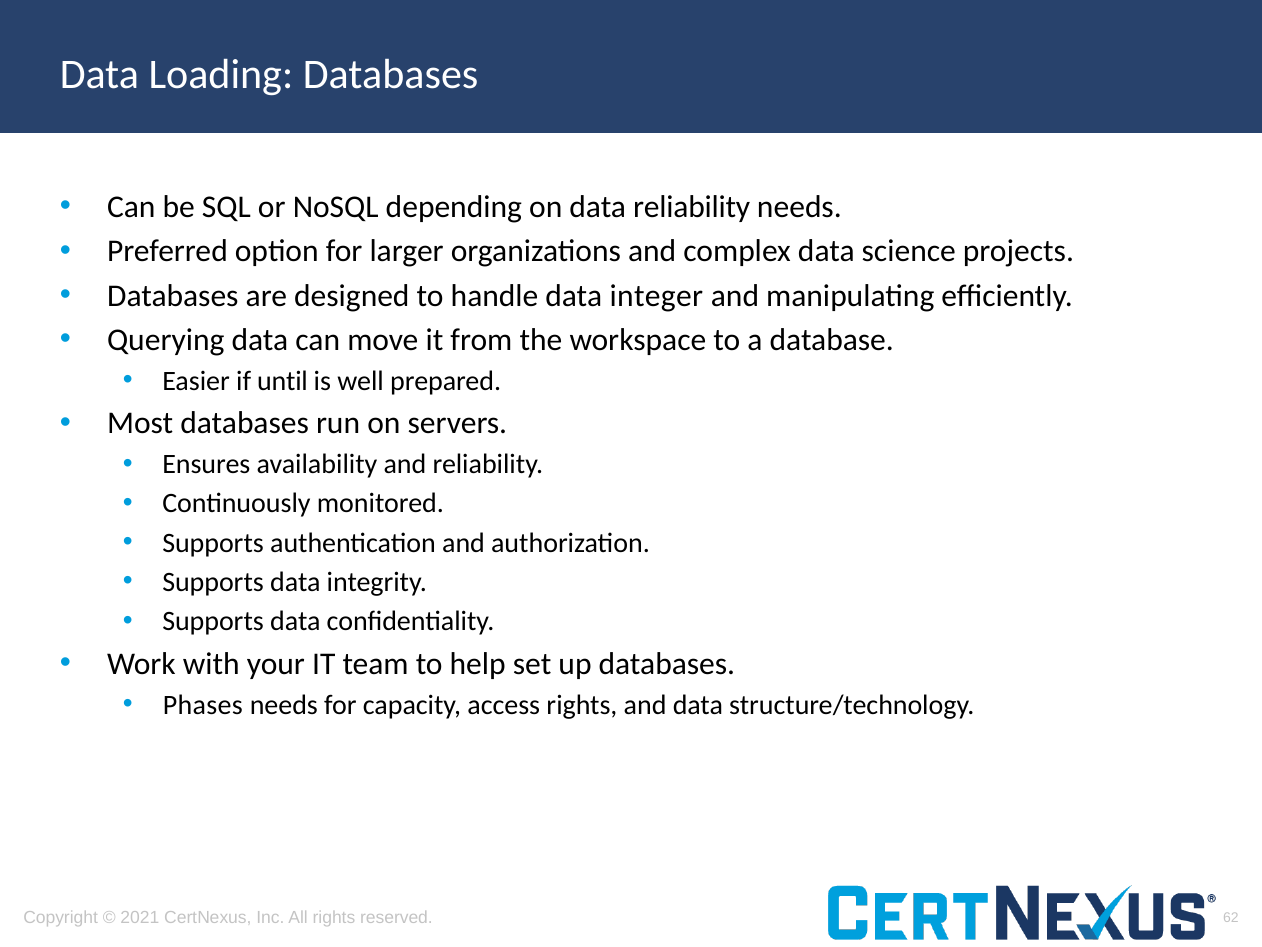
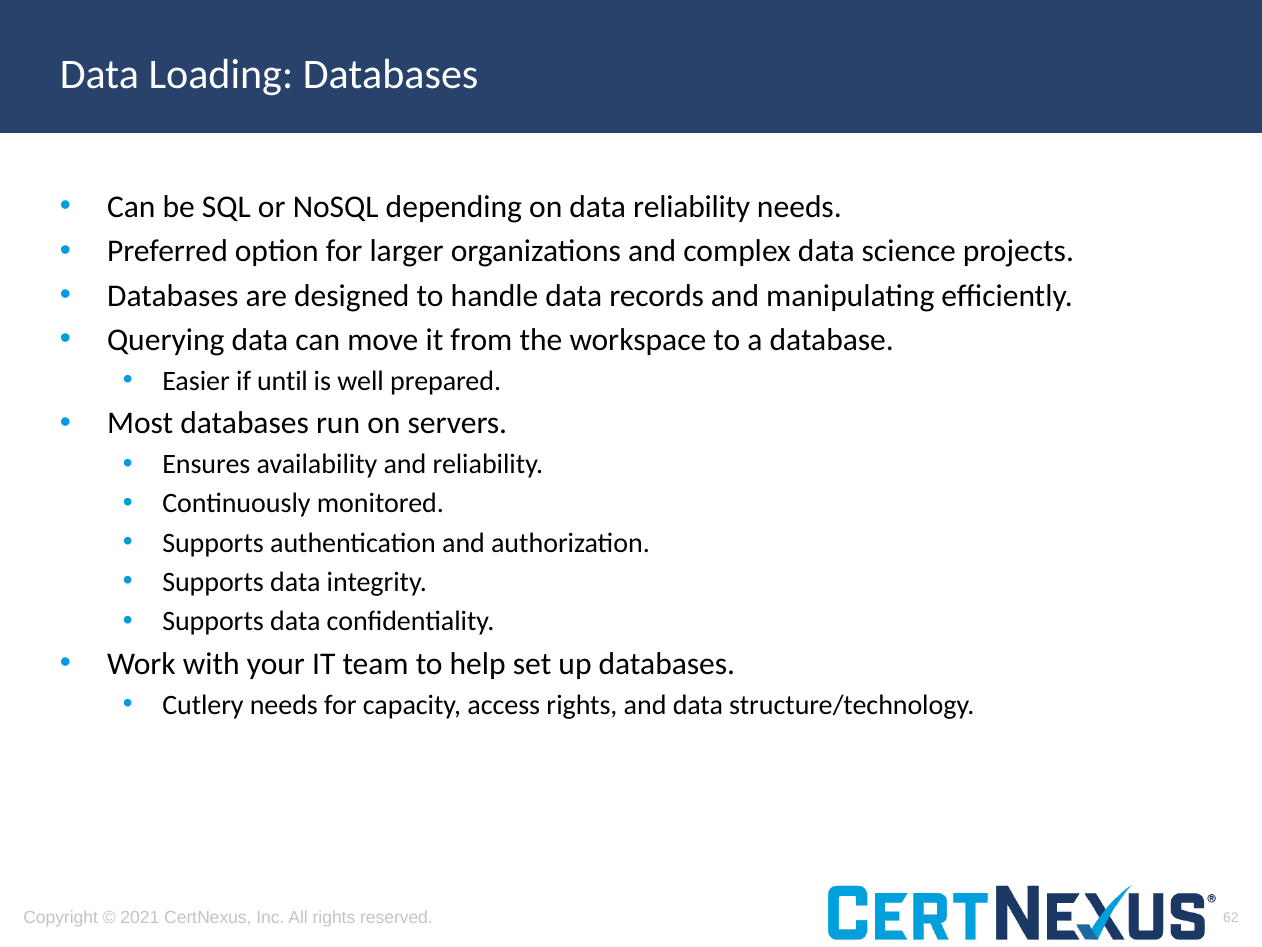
integer: integer -> records (657, 295)
Phases: Phases -> Cutlery (203, 705)
